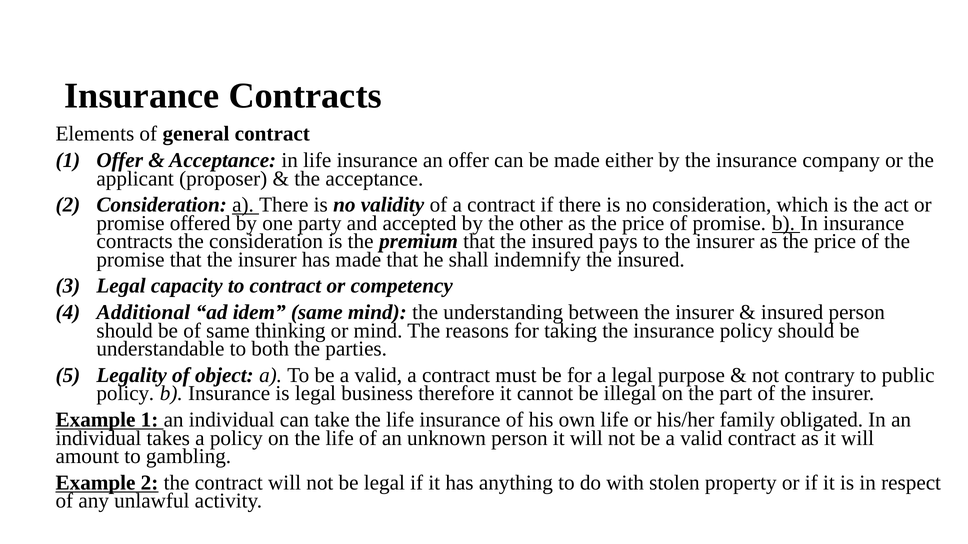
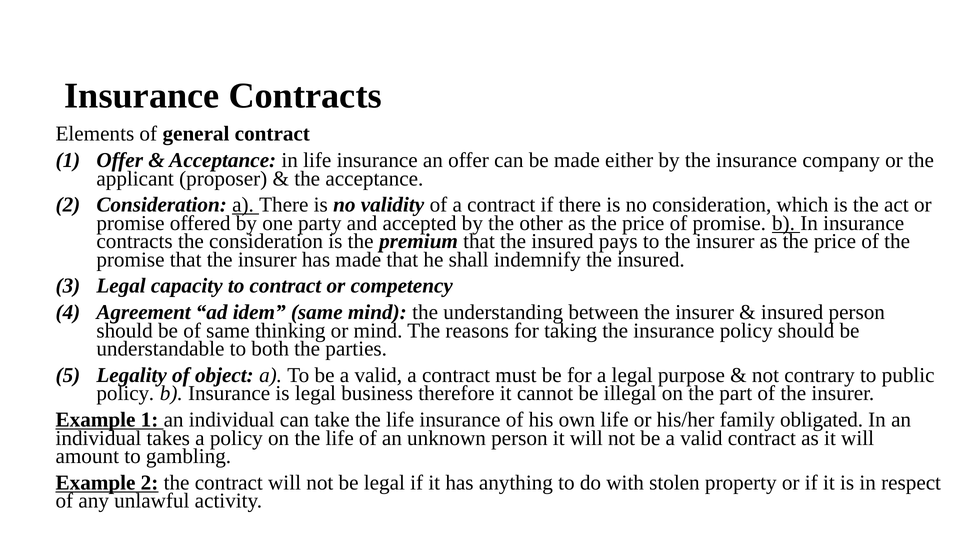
Additional: Additional -> Agreement (144, 313)
